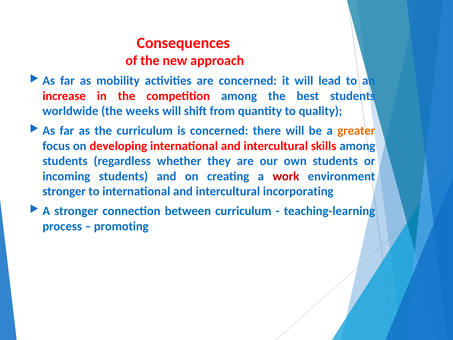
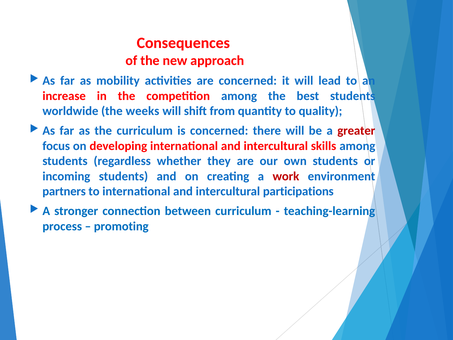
greater colour: orange -> red (356, 131)
stronger: stronger -> partners (64, 191)
incorporating: incorporating -> participations (298, 191)
